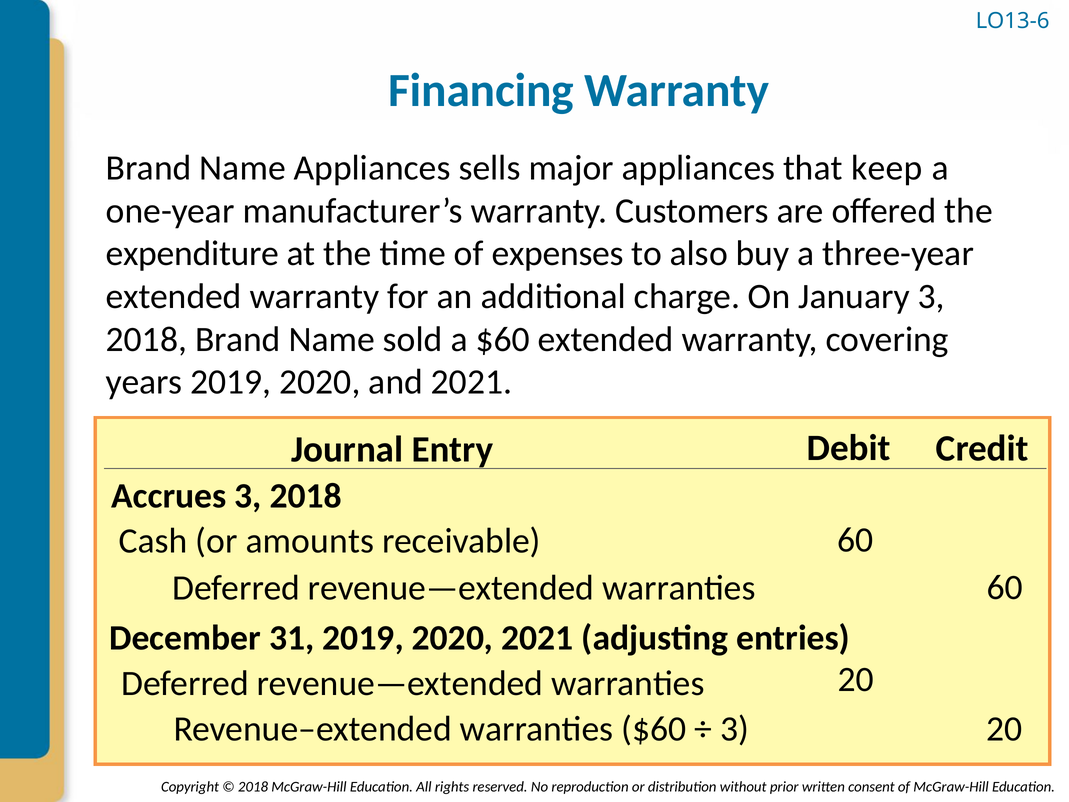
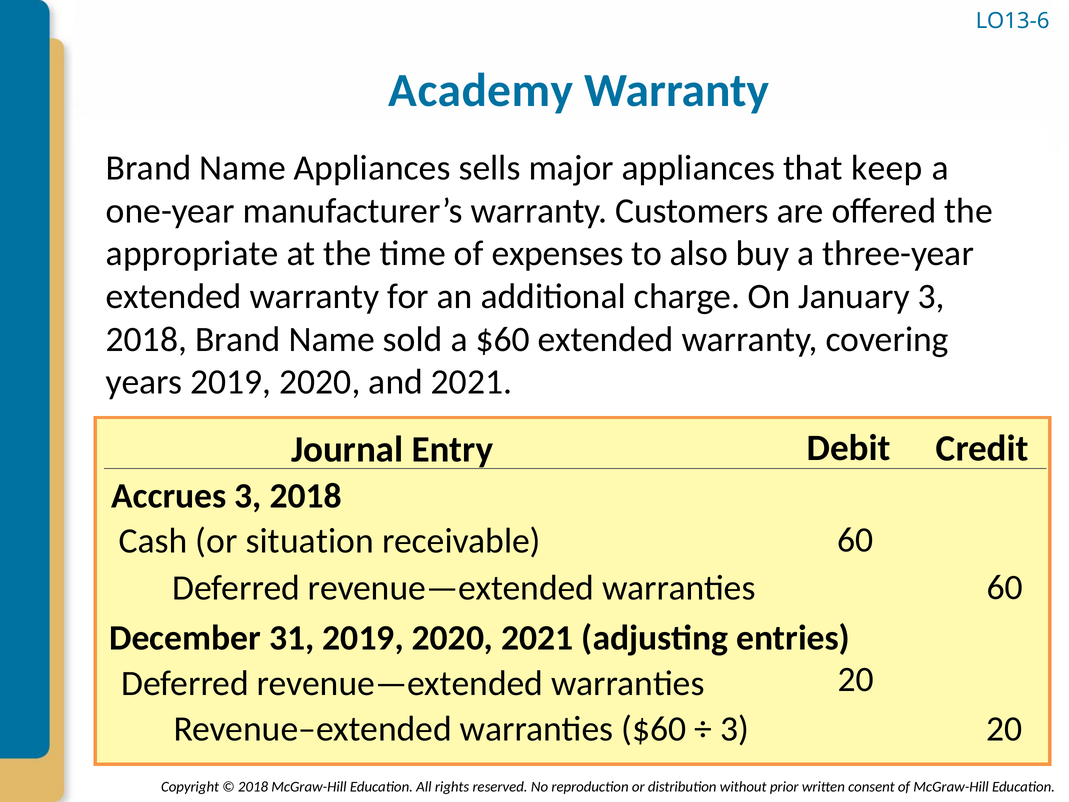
Financing: Financing -> Academy (481, 91)
expenditure: expenditure -> appropriate (192, 254)
amounts: amounts -> situation (310, 541)
